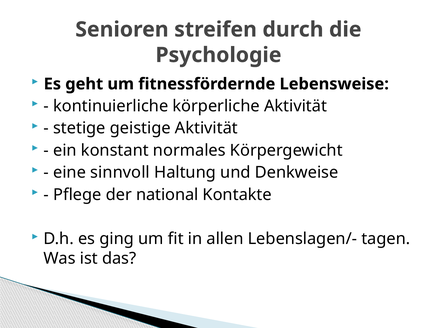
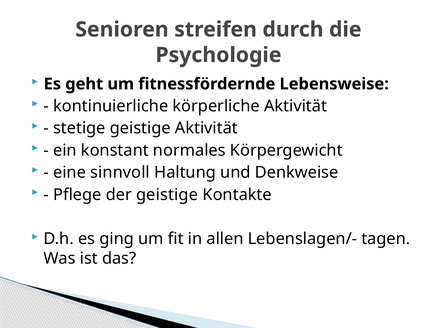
der national: national -> geistige (167, 194)
